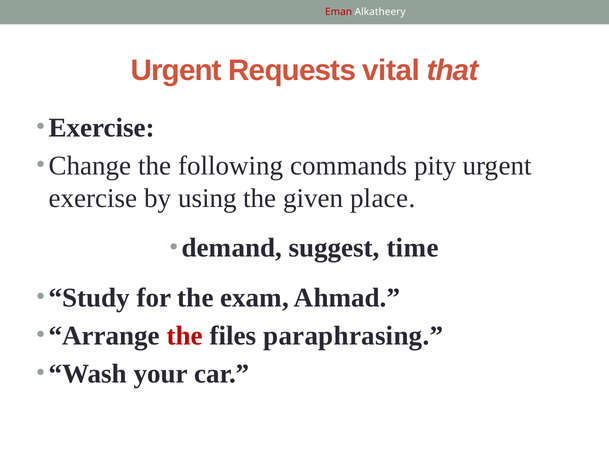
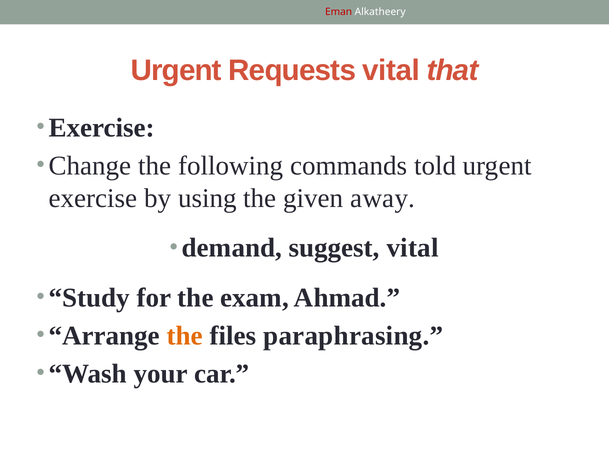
pity: pity -> told (435, 166)
place: place -> away (383, 198)
suggest time: time -> vital (413, 248)
the colour: red -> orange (185, 336)
